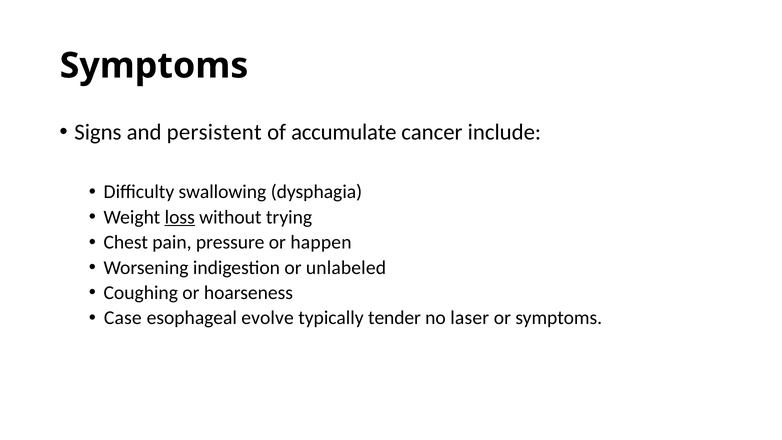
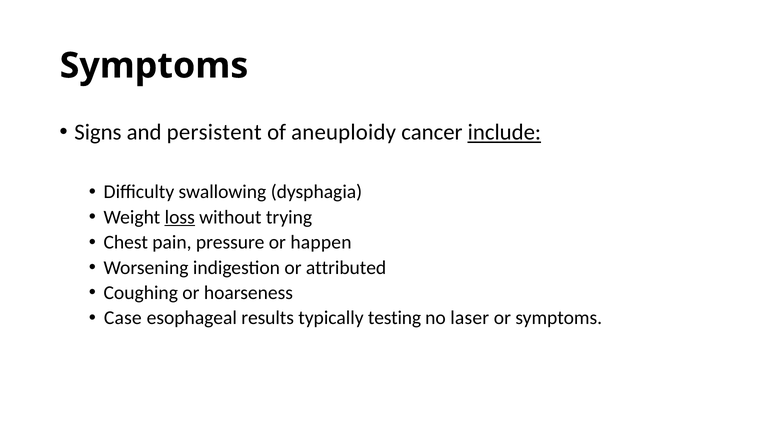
accumulate: accumulate -> aneuploidy (344, 132)
include underline: none -> present (504, 132)
unlabeled: unlabeled -> attributed (346, 267)
evolve: evolve -> results (268, 318)
tender: tender -> testing (395, 318)
